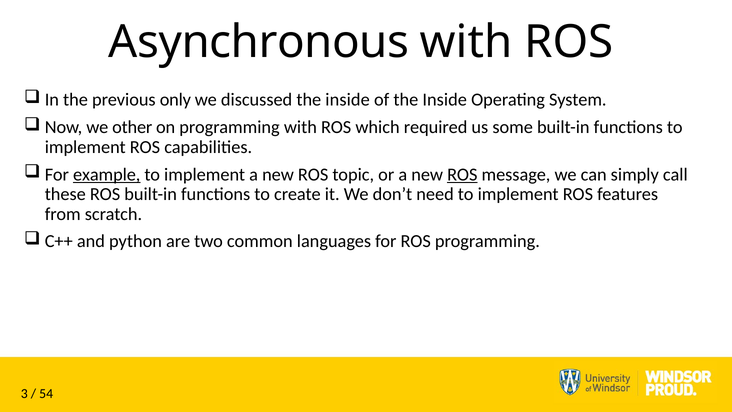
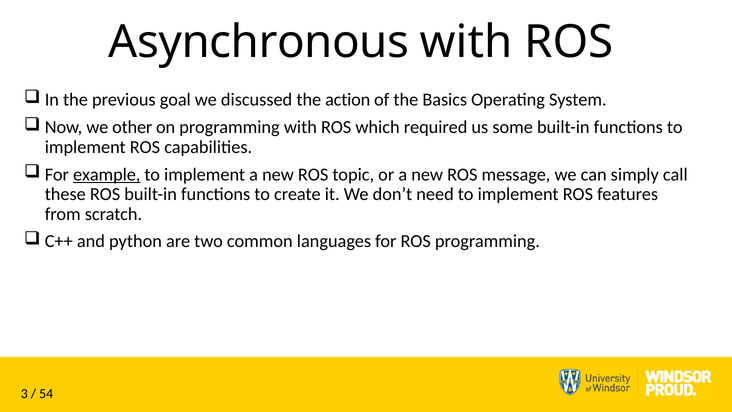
only: only -> goal (175, 100)
discussed the inside: inside -> action (348, 100)
of the Inside: Inside -> Basics (445, 100)
ROS underline: present -> none (462, 174)
